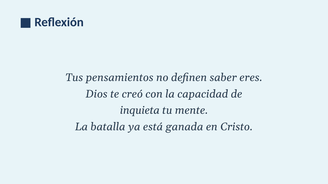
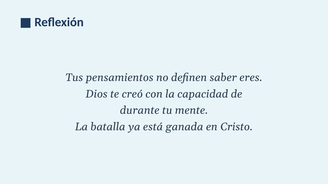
inquieta: inquieta -> durante (140, 111)
